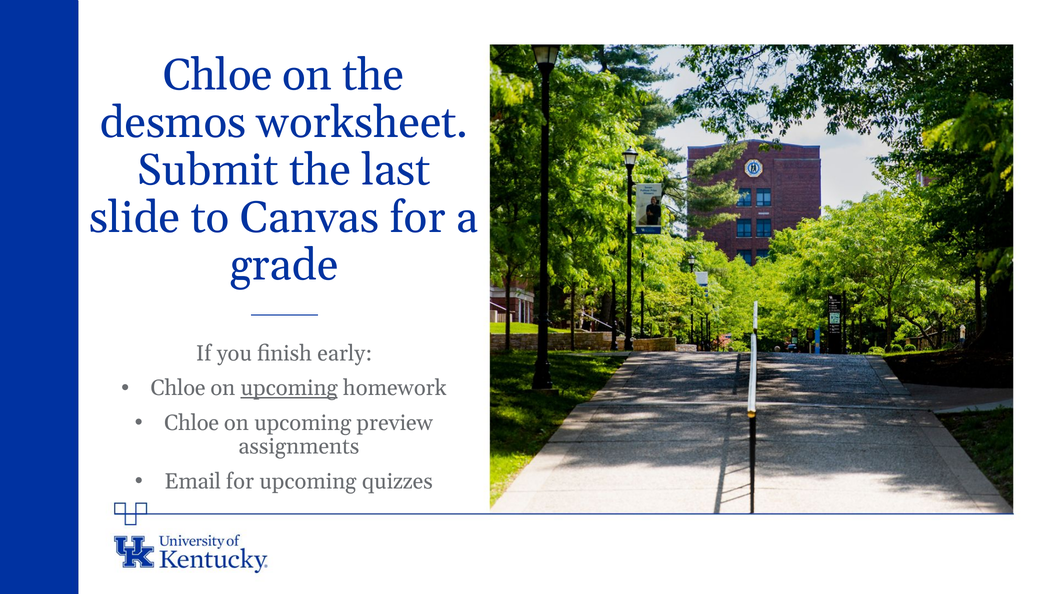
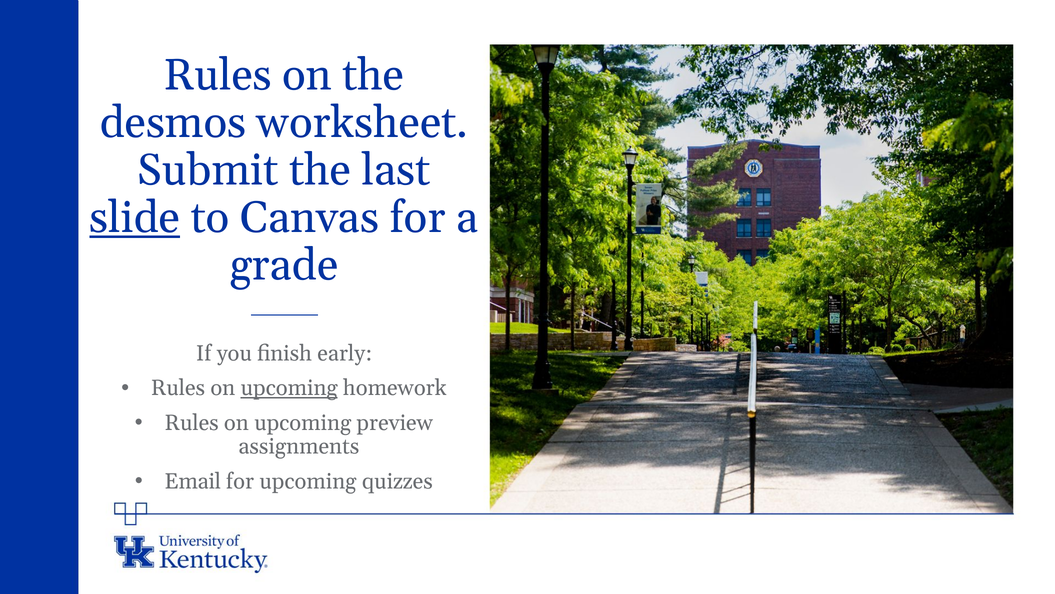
Chloe: Chloe -> Rules (218, 75)
slide underline: none -> present (135, 218)
Chloe: Chloe -> Rules (178, 388)
Chloe: Chloe -> Rules (192, 423)
